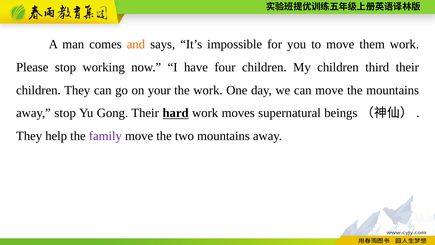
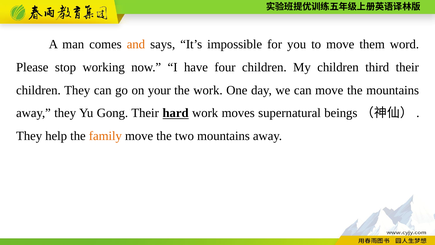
them work: work -> word (404, 44)
away stop: stop -> they (65, 113)
family colour: purple -> orange (105, 136)
